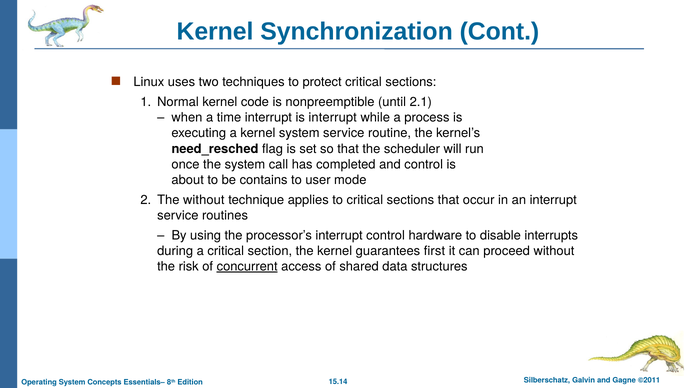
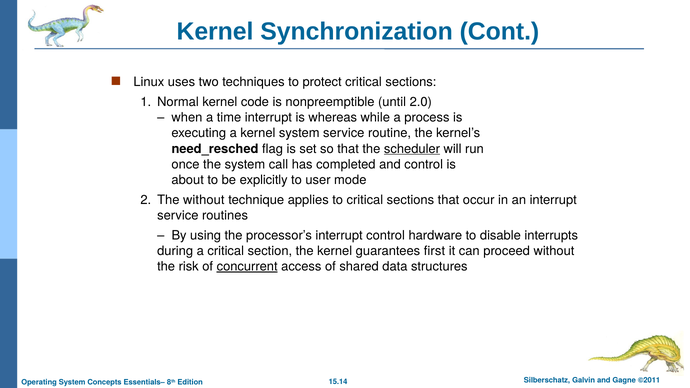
2.1: 2.1 -> 2.0 (421, 102)
is interrupt: interrupt -> whereas (333, 118)
scheduler underline: none -> present (412, 149)
contains: contains -> explicitly (264, 180)
